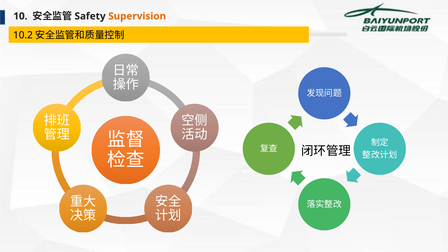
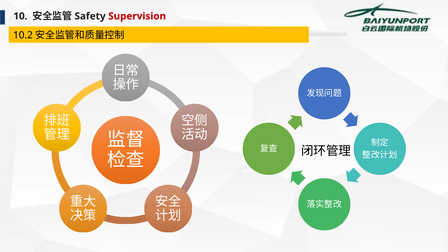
Supervision colour: orange -> red (137, 16)
